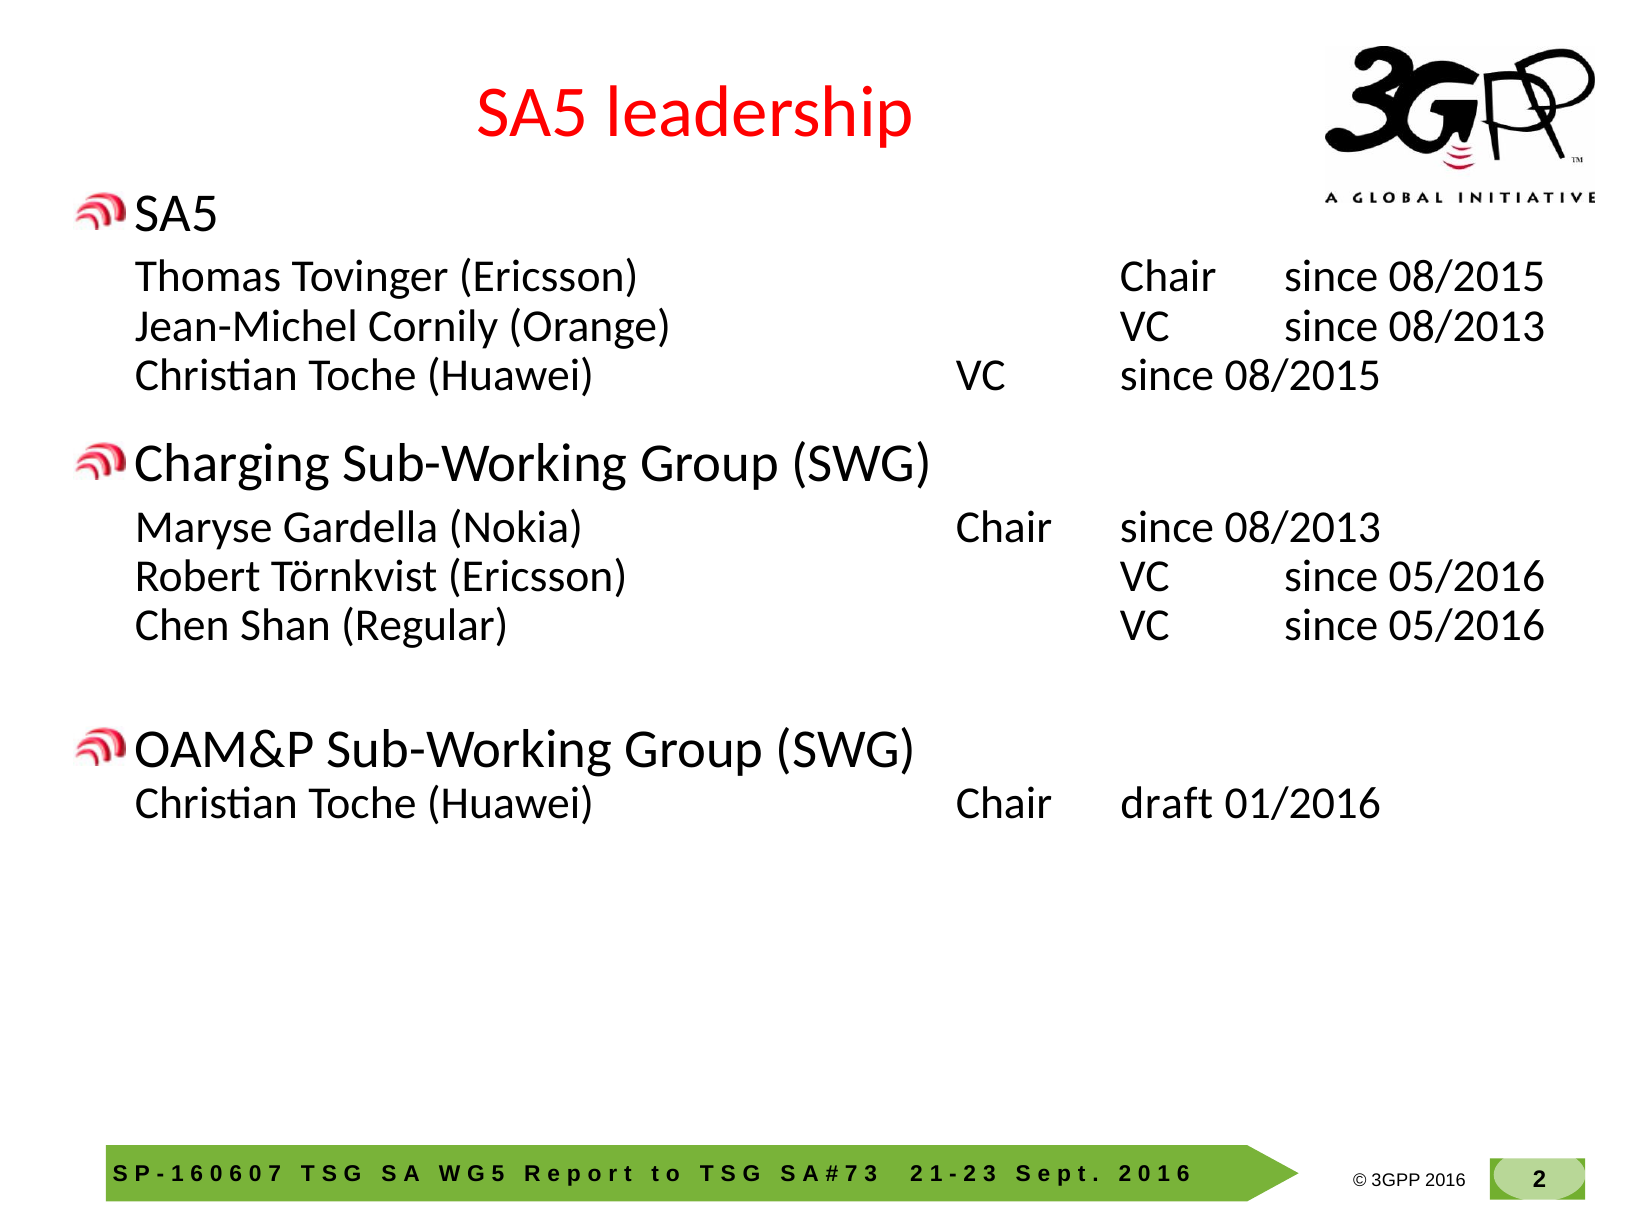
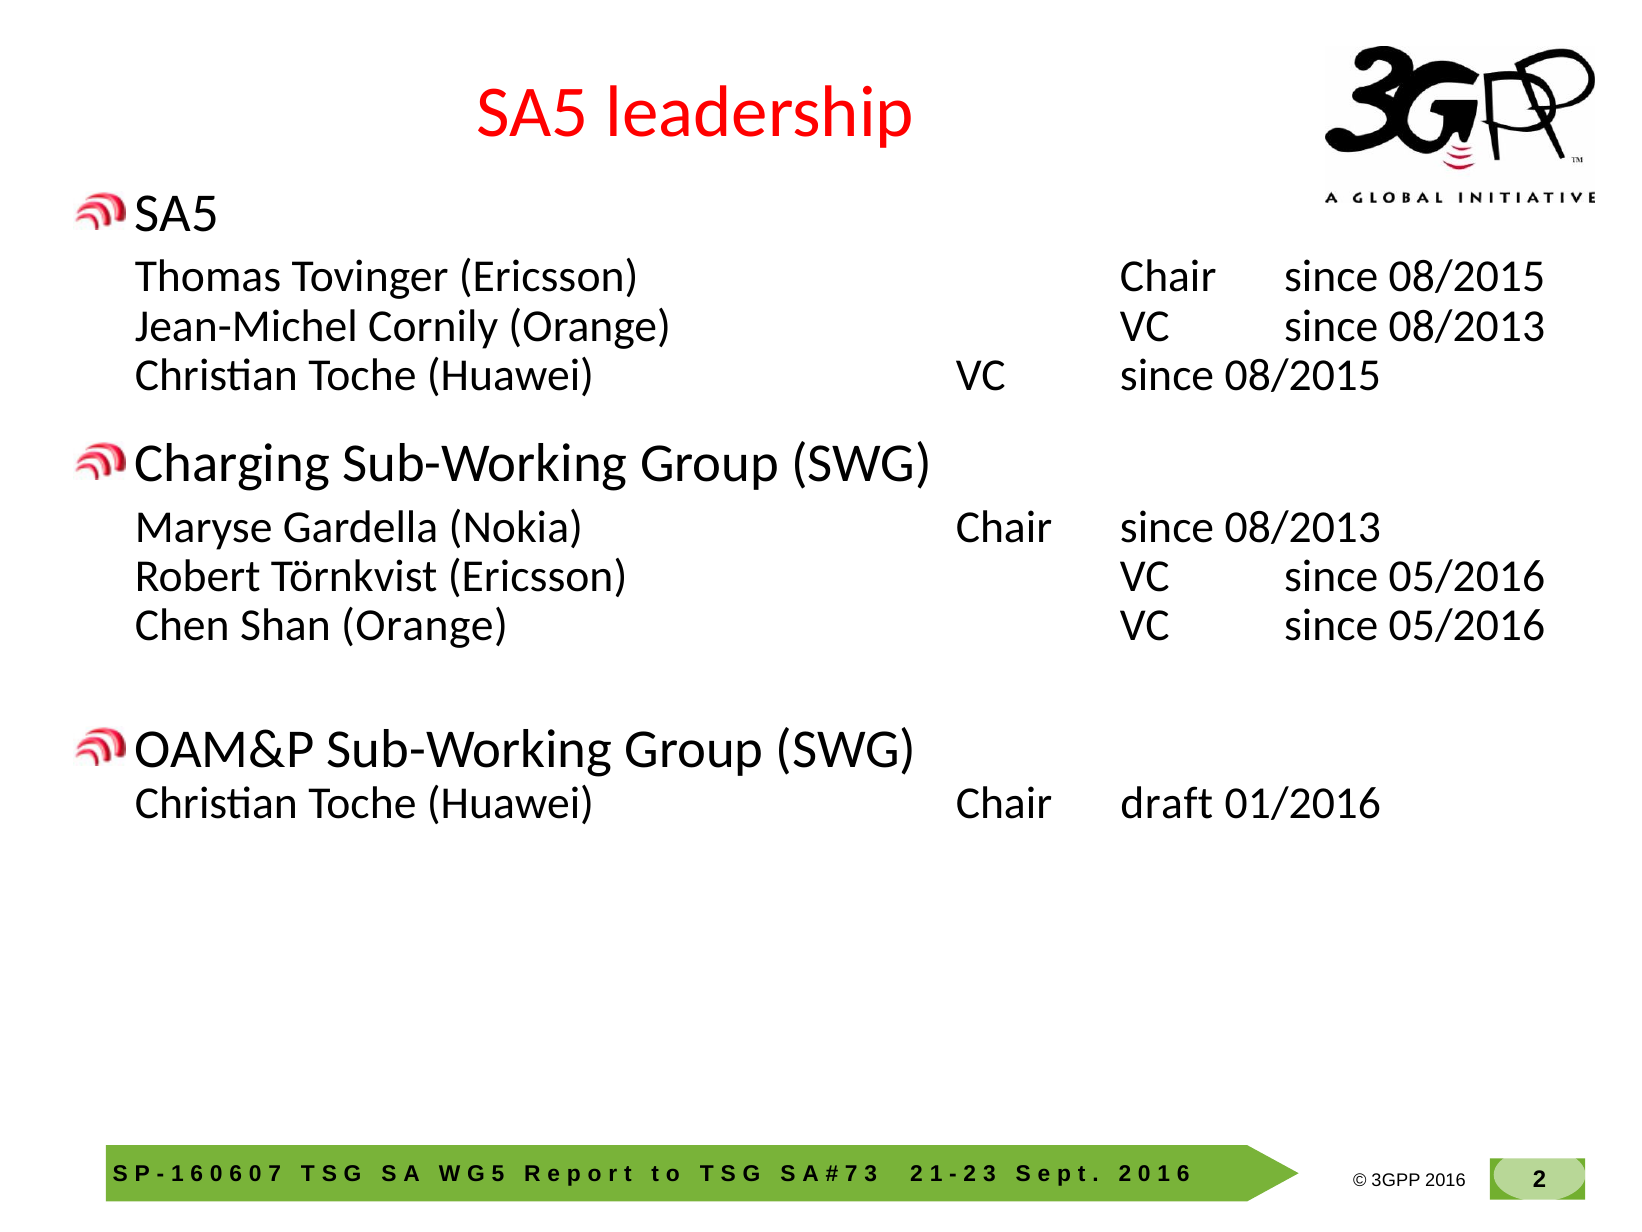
Shan Regular: Regular -> Orange (425, 625)
